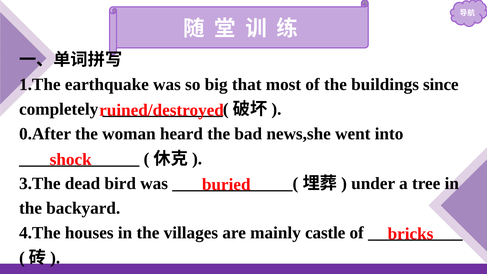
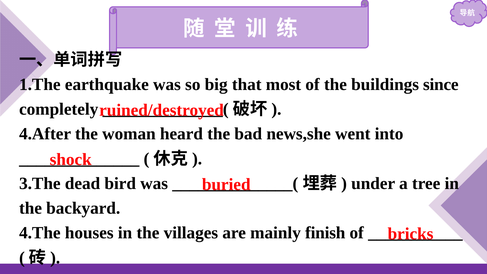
0.After: 0.After -> 4.After (45, 134)
castle: castle -> finish (325, 233)
